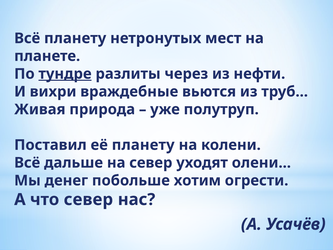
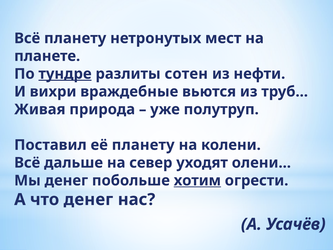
через: через -> сотен (186, 74)
хотим underline: none -> present (197, 180)
что север: север -> денег (88, 199)
